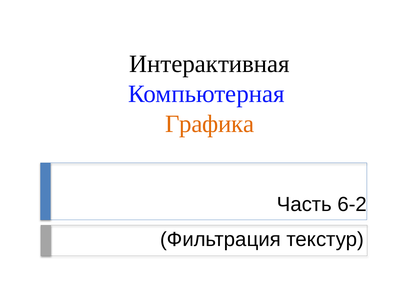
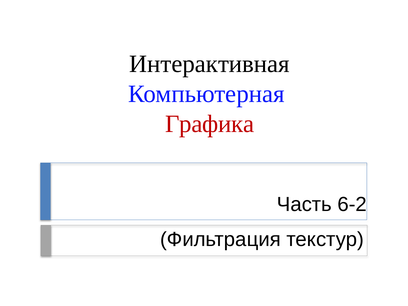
Графика colour: orange -> red (210, 124)
